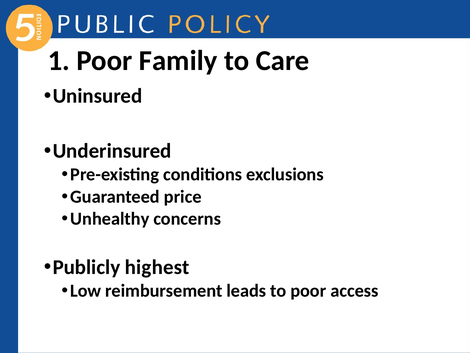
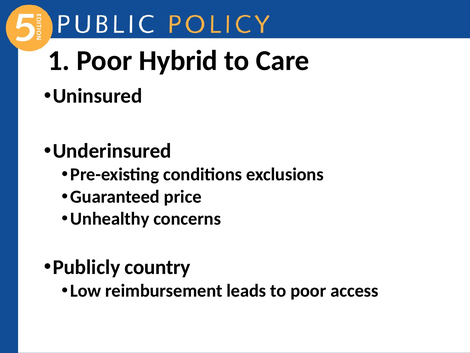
Family: Family -> Hybrid (178, 61)
highest: highest -> country (157, 267)
